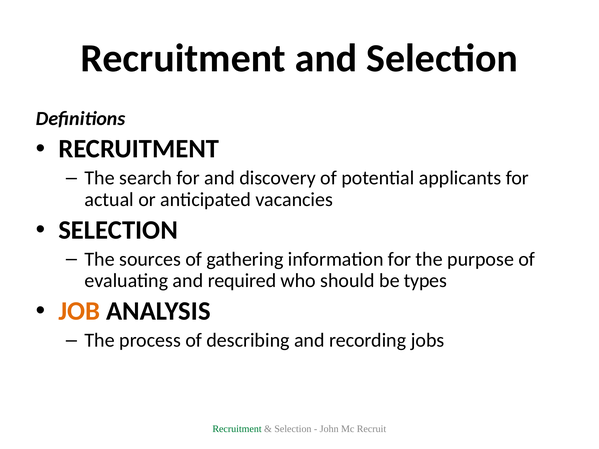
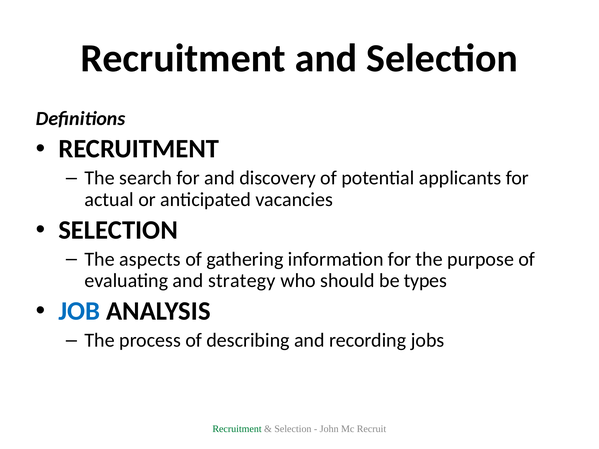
sources: sources -> aspects (150, 259)
required: required -> strategy (242, 281)
JOB colour: orange -> blue (79, 311)
